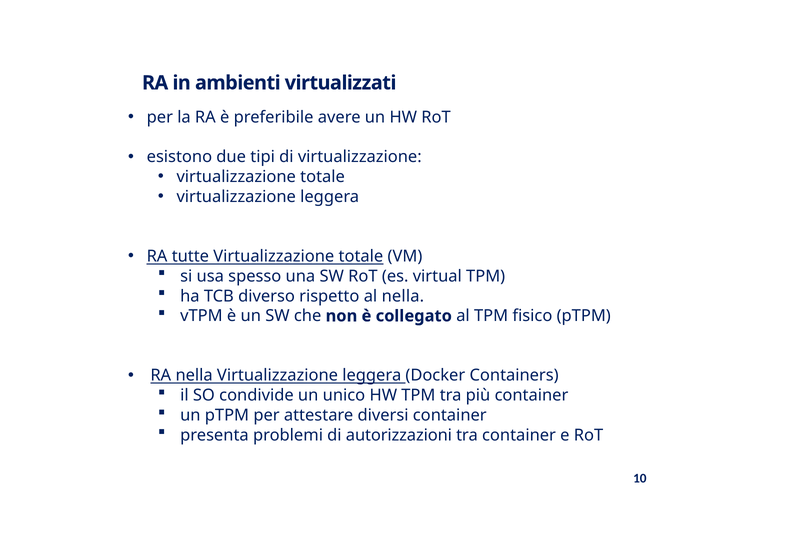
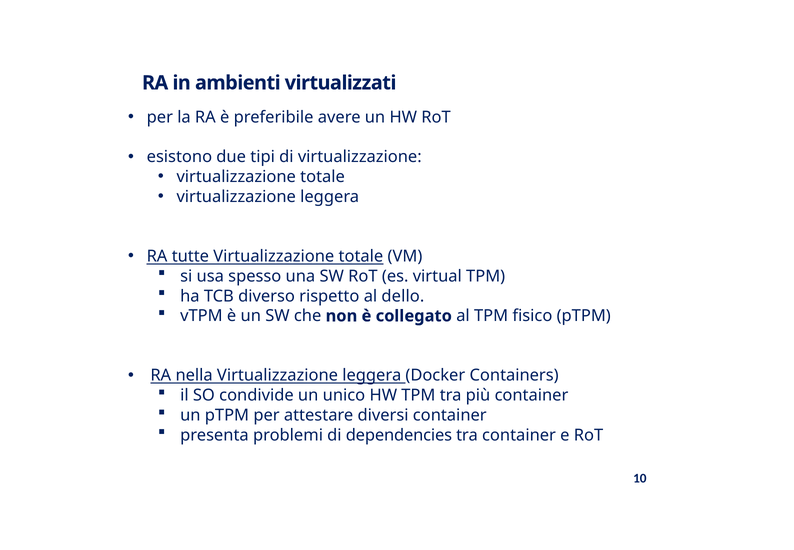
al nella: nella -> dello (403, 296)
autorizzazioni: autorizzazioni -> dependencies (399, 435)
